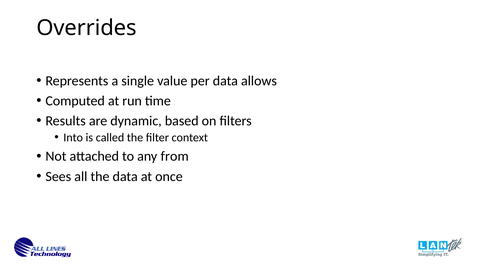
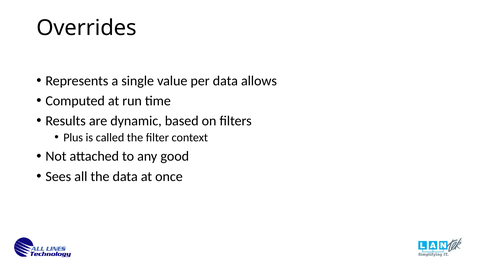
Into: Into -> Plus (73, 138)
from: from -> good (175, 157)
